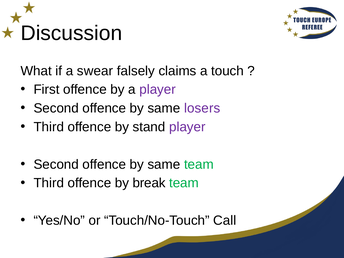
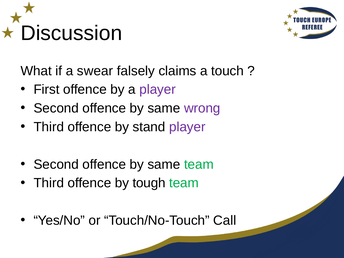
losers: losers -> wrong (202, 108)
break: break -> tough (149, 183)
